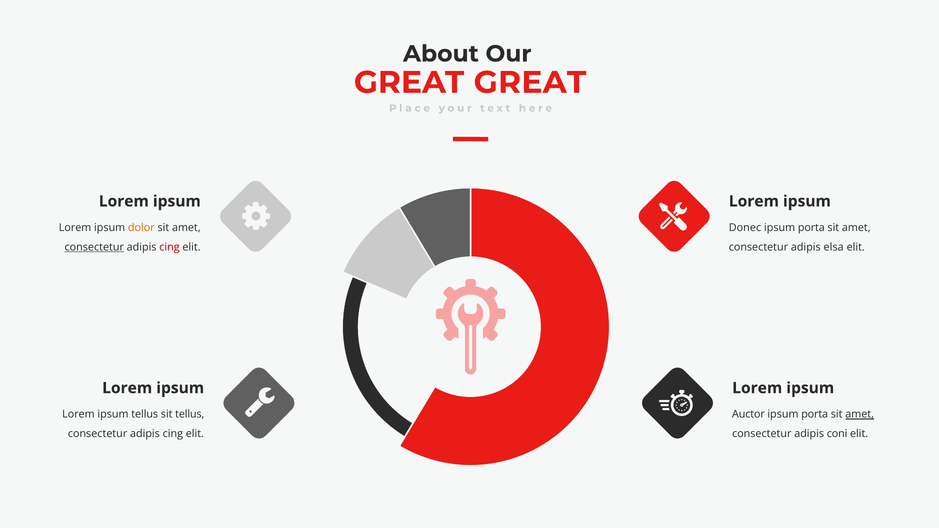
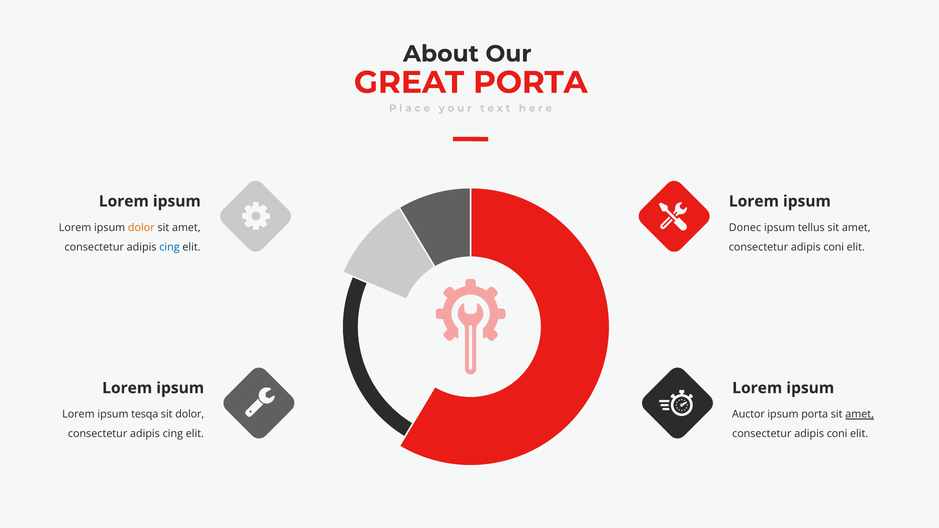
GREAT GREAT: GREAT -> PORTA (530, 82)
porta: porta -> tellus (811, 228)
consectetur underline: present -> none (94, 247)
cing colour: red -> blue (169, 247)
elsa: elsa -> coni (834, 247)
ipsum tellus: tellus -> tesqa (145, 415)
sit tellus: tellus -> dolor (190, 415)
